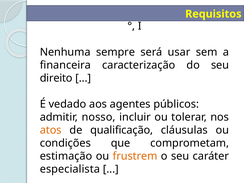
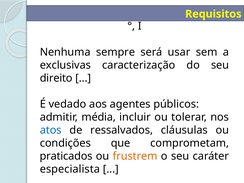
financeira: financeira -> exclusivas (65, 65)
nosso: nosso -> média (99, 117)
atos colour: orange -> blue (51, 130)
qualificação: qualificação -> ressalvados (122, 130)
estimação: estimação -> praticados (66, 156)
